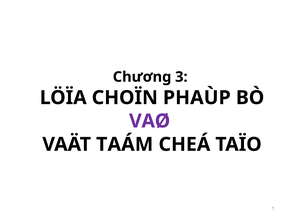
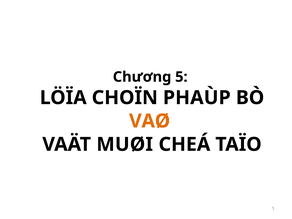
3: 3 -> 5 (181, 77)
VAØ colour: purple -> orange (150, 121)
TAÁM: TAÁM -> MUØI (125, 144)
